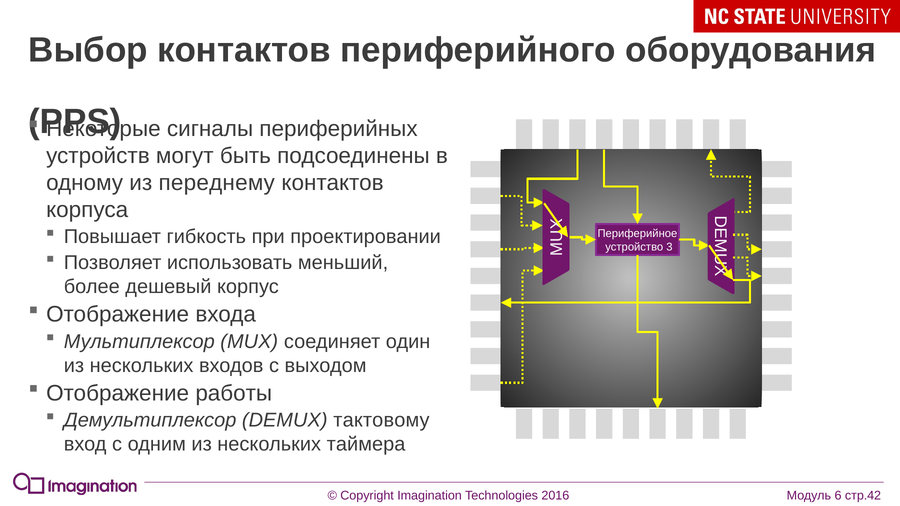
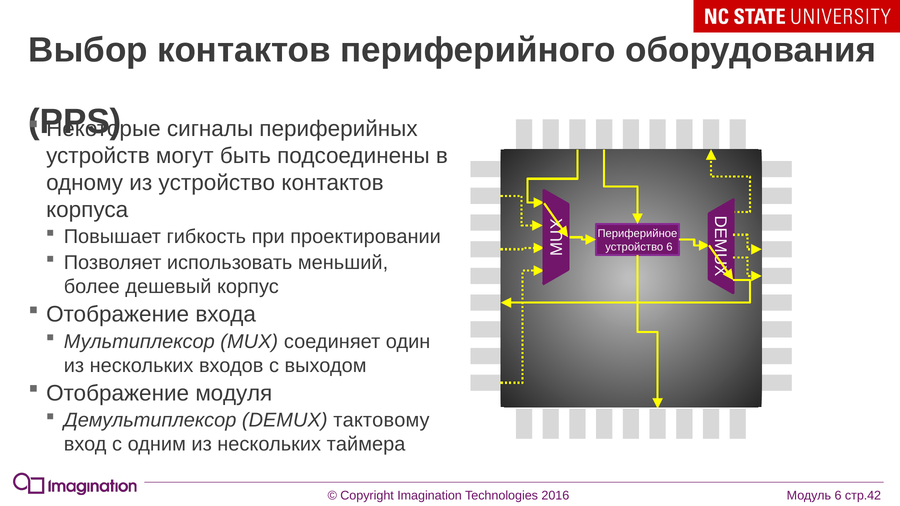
из переднему: переднему -> устройство (217, 183)
устройство 3: 3 -> 6 (669, 247)
работы: работы -> модуля (234, 393)
